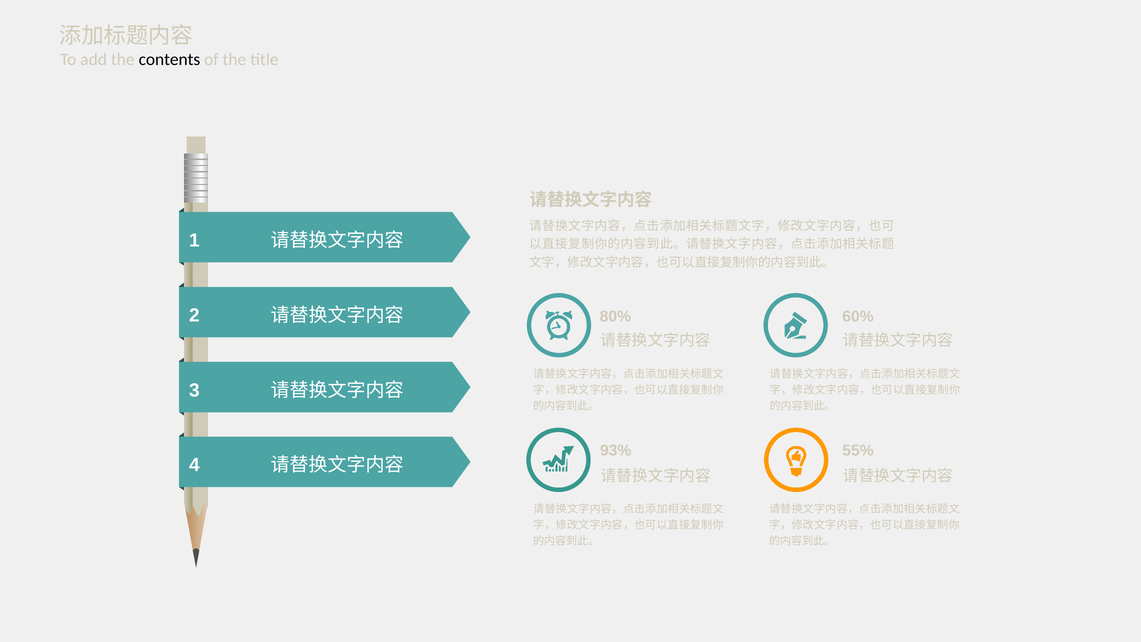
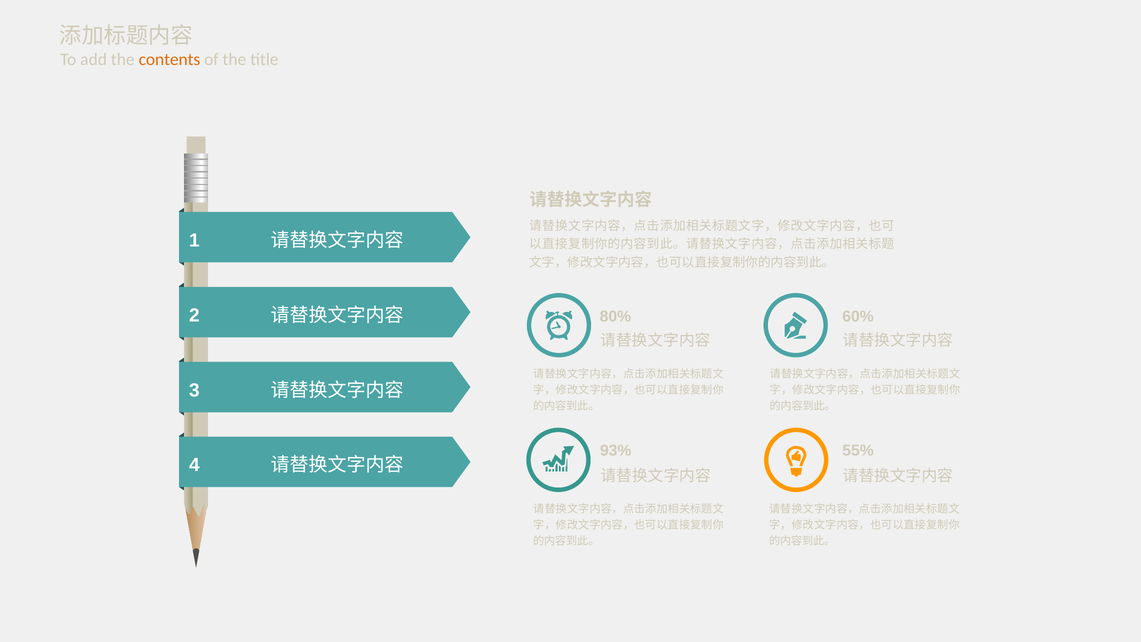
contents colour: black -> orange (169, 60)
